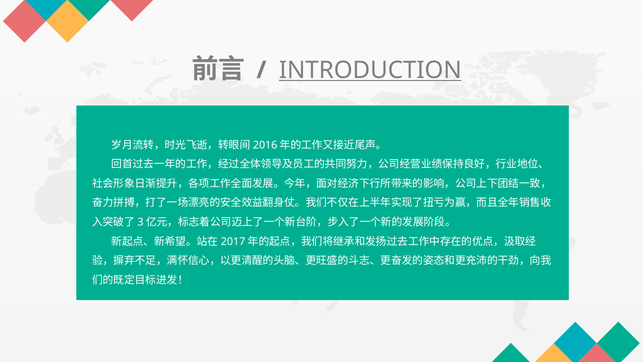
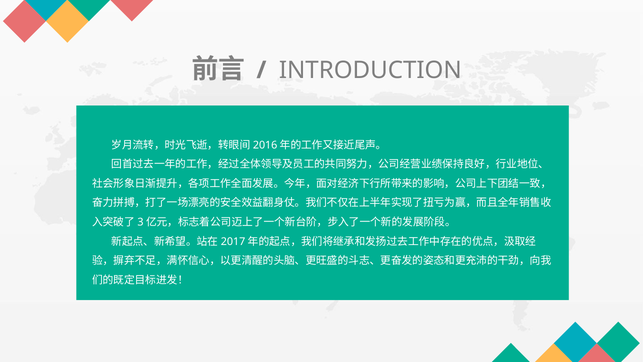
INTRODUCTION underline: present -> none (370, 70)
